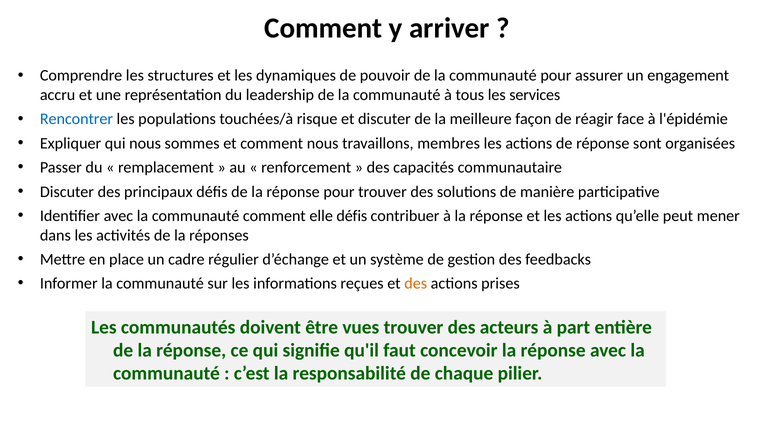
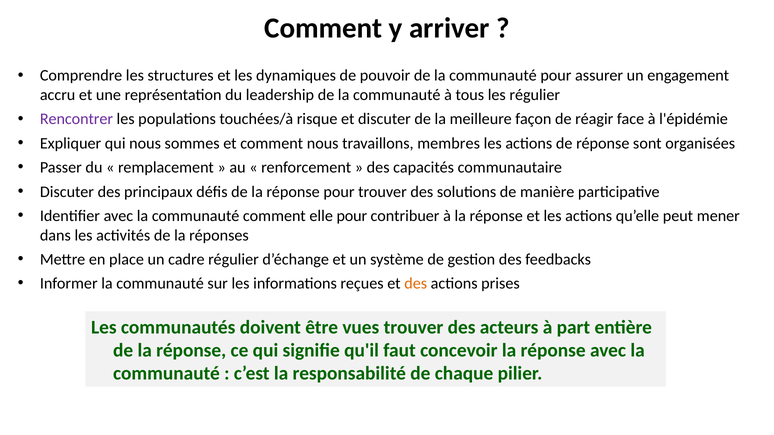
les services: services -> régulier (535, 95)
Rencontrer colour: blue -> purple (76, 119)
elle défis: défis -> pour (352, 216)
